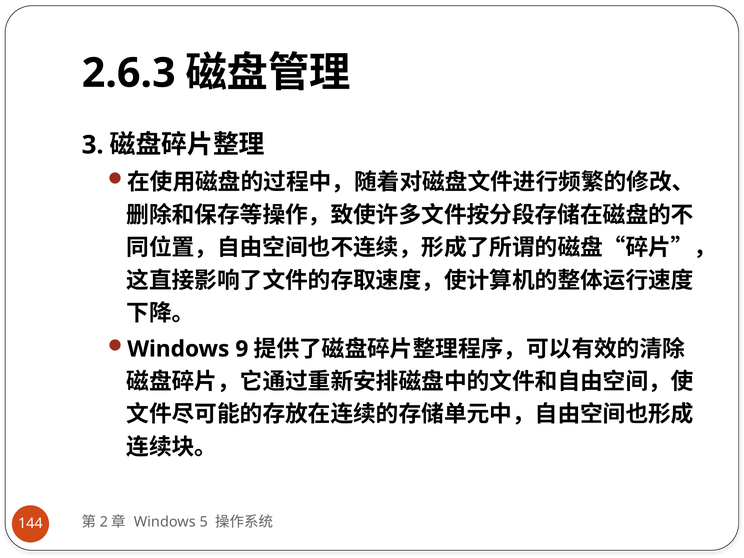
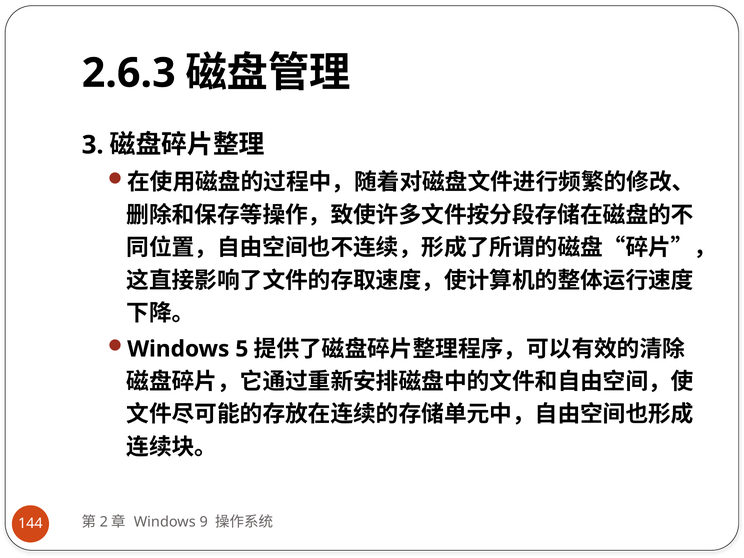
9: 9 -> 5 (242, 349)
5: 5 -> 9 (204, 522)
